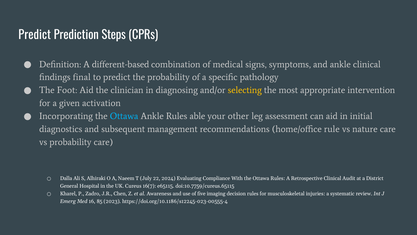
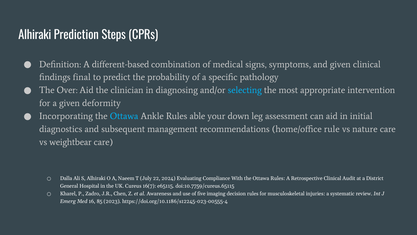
Predict: Predict -> Alhiraki (35, 35)
and ankle: ankle -> given (340, 64)
Foot: Foot -> Over (67, 90)
selecting colour: yellow -> light blue (245, 90)
activation: activation -> deformity (101, 103)
other: other -> down (238, 116)
vs probability: probability -> weightbear (70, 142)
